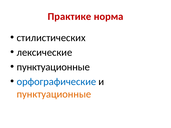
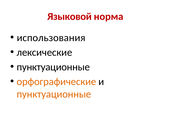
Практике: Практике -> Языковой (70, 17)
стилистических: стилистических -> использования (51, 38)
орфографические colour: blue -> orange (56, 82)
